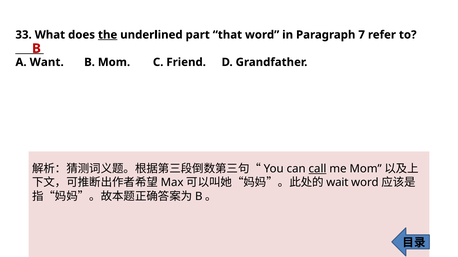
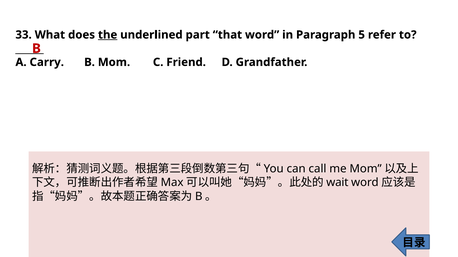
7: 7 -> 5 (362, 35)
Want: Want -> Carry (47, 62)
call underline: present -> none (317, 169)
